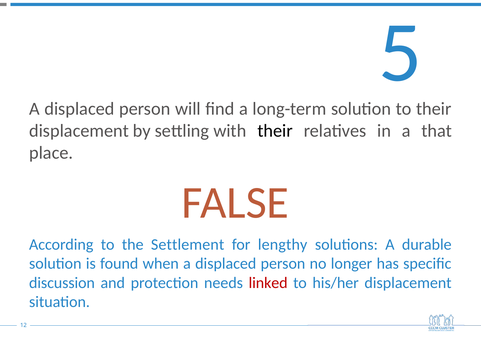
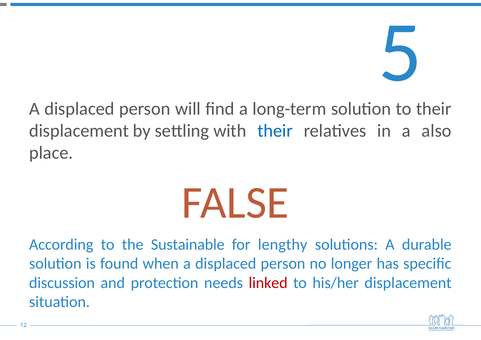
their colour: black -> blue (275, 131)
that: that -> also (437, 131)
Settlement: Settlement -> Sustainable (188, 244)
